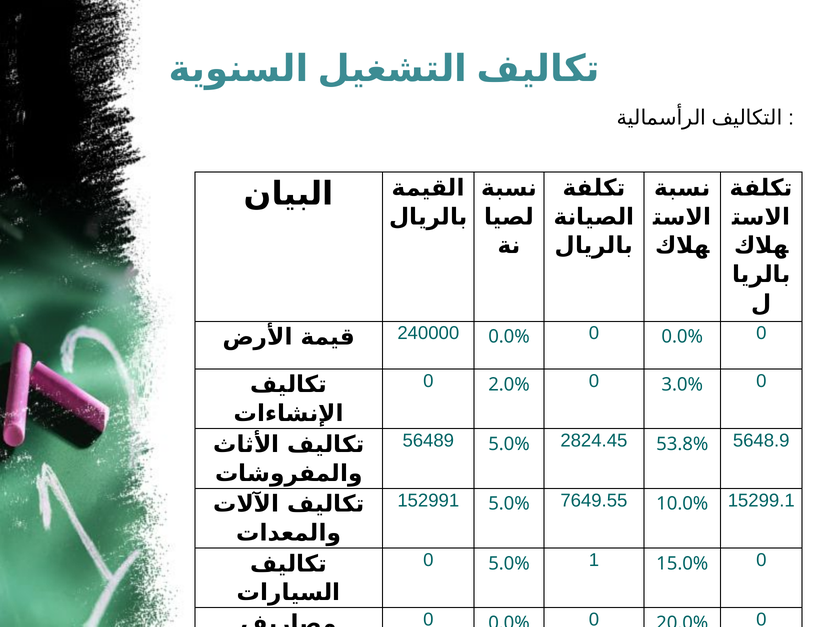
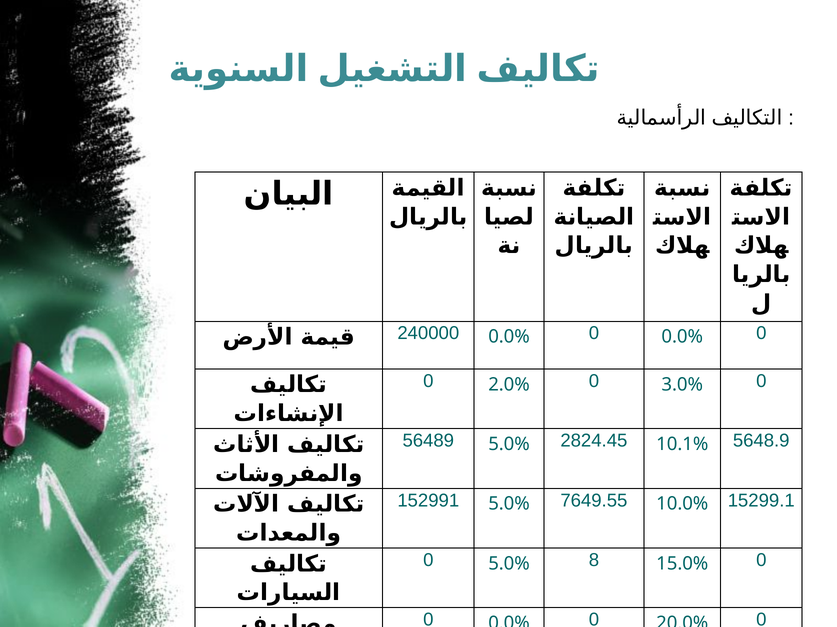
53.8%: 53.8% -> 10.1% (682, 445)
1: 1 -> 8 (594, 561)
